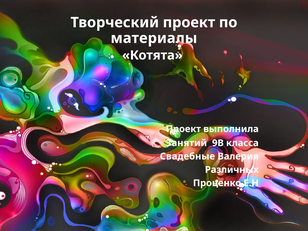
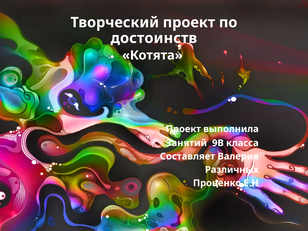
материалы: материалы -> достоинств (154, 38)
Свадебные: Свадебные -> Составляет (187, 156)
